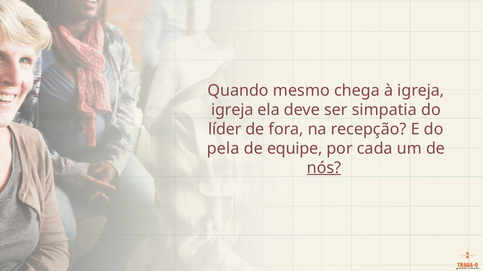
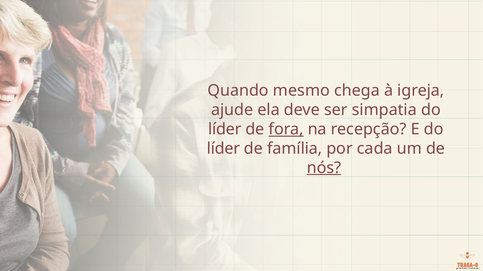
igreja: igreja -> ajude (232, 110)
fora underline: none -> present (286, 130)
pela: pela -> líder (223, 149)
equipe: equipe -> família (295, 149)
